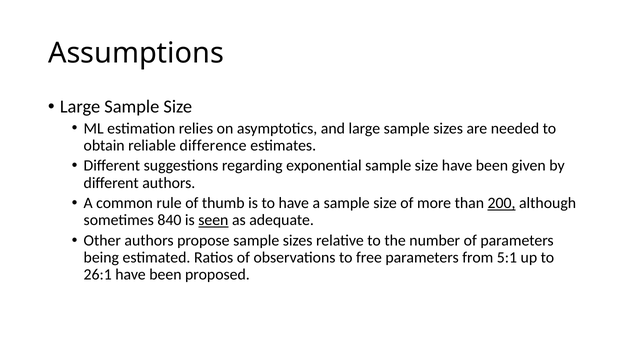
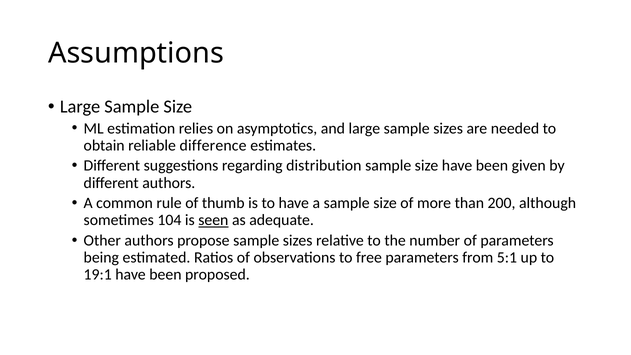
exponential: exponential -> distribution (324, 166)
200 underline: present -> none (502, 203)
840: 840 -> 104 (169, 220)
26:1: 26:1 -> 19:1 (98, 274)
